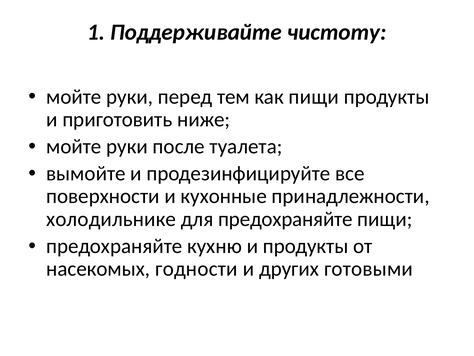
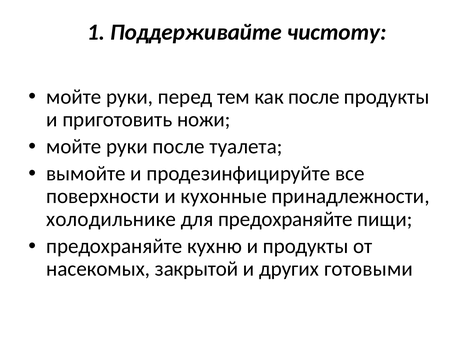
как пищи: пищи -> после (314, 97)
ниже: ниже -> ножи (204, 119)
годности: годности -> закрытой (197, 269)
